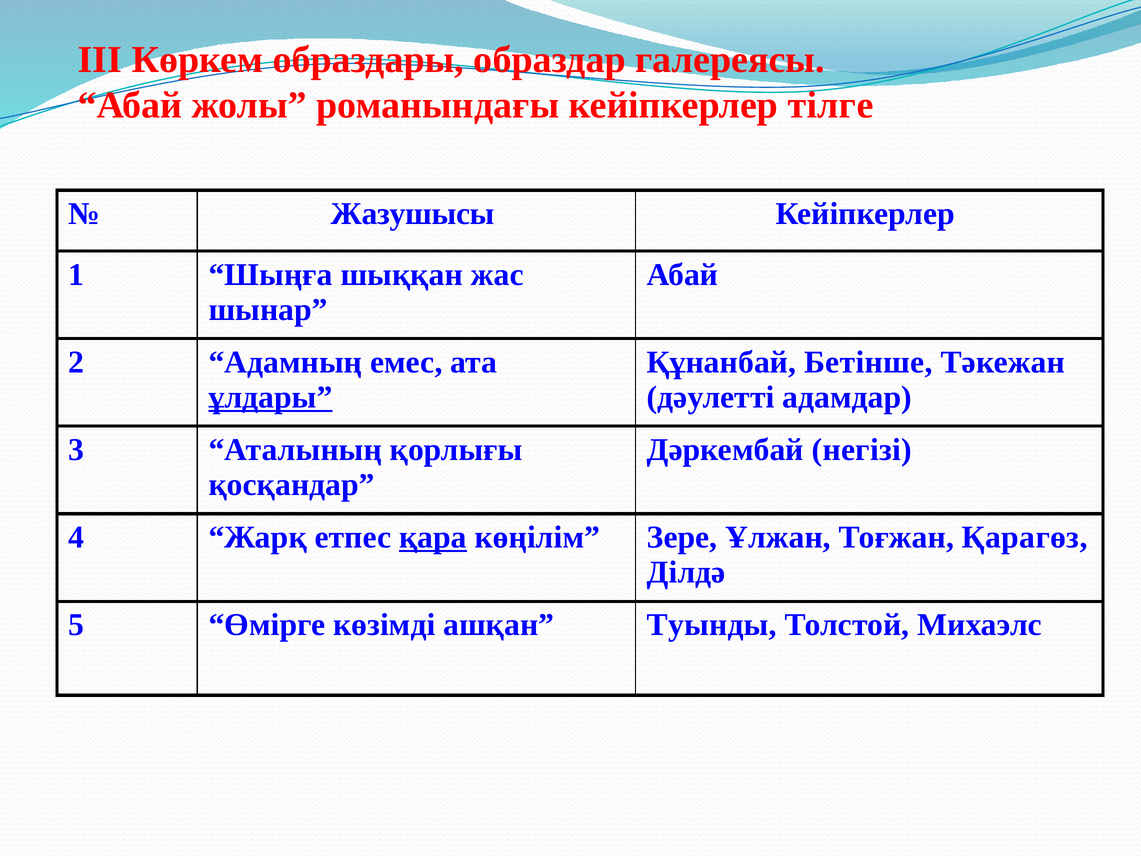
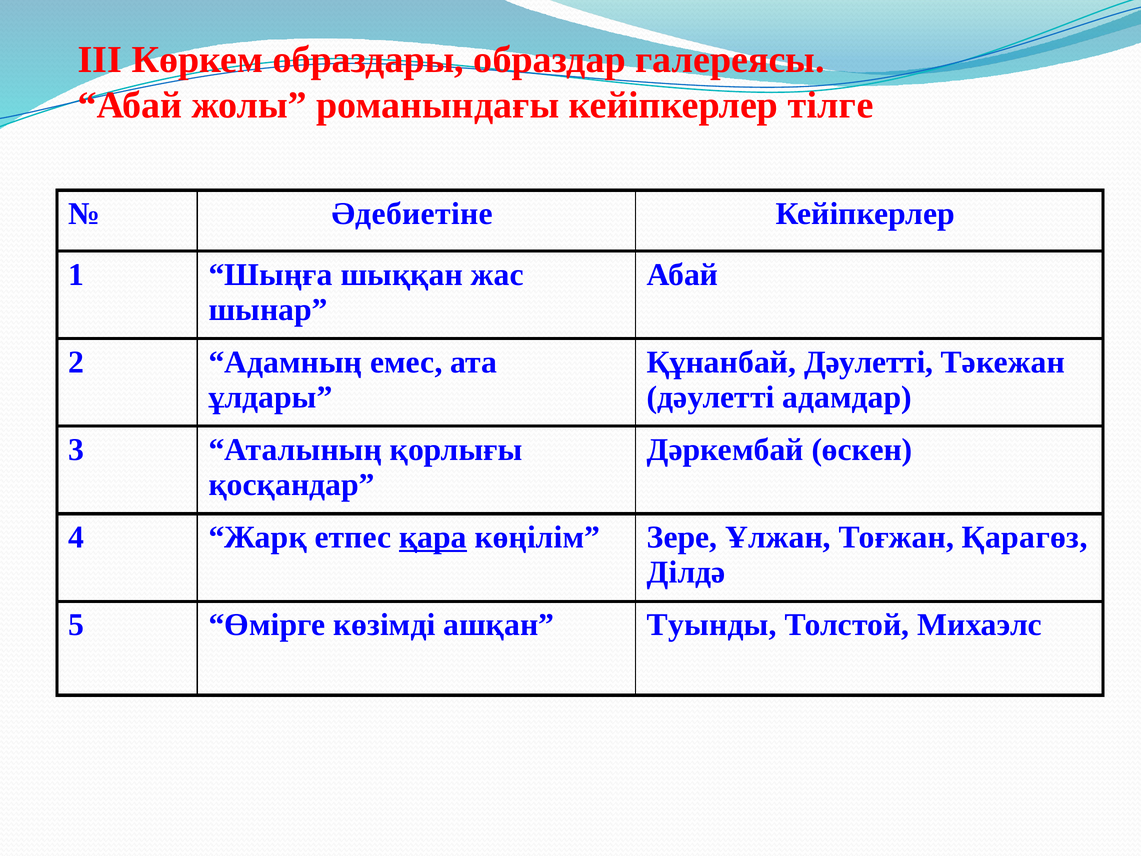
Жазушысы: Жазушысы -> Әдебиетіне (412, 214)
Құнанбай Бетінше: Бетінше -> Дәулетті (869, 362)
ұлдары underline: present -> none (271, 397)
негізі: негізі -> өскен (862, 450)
